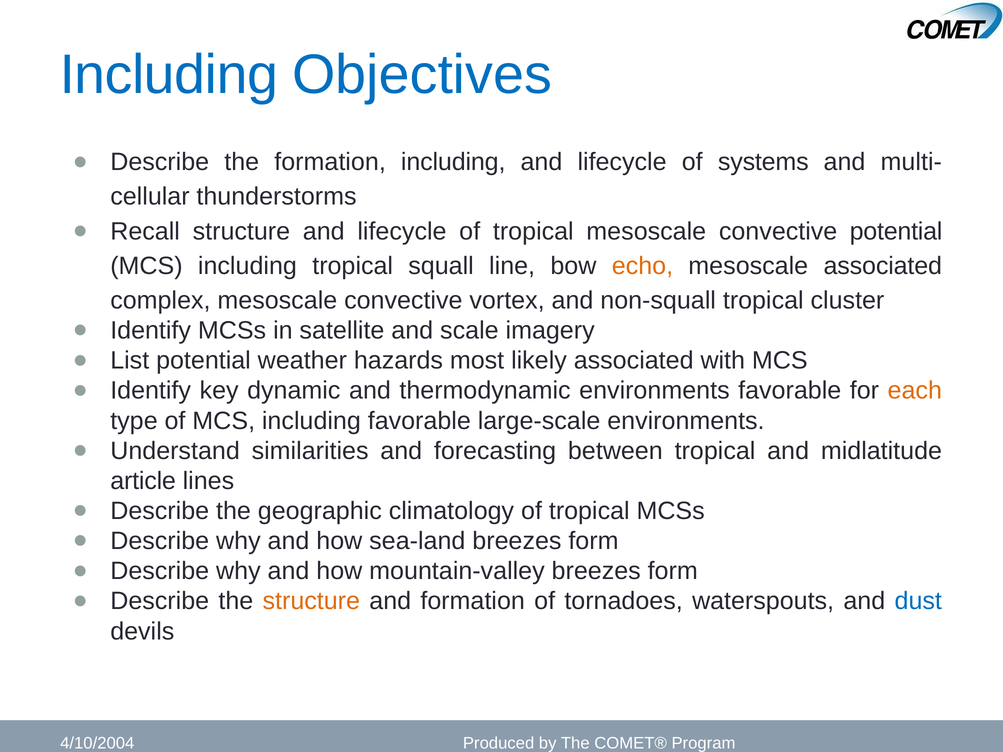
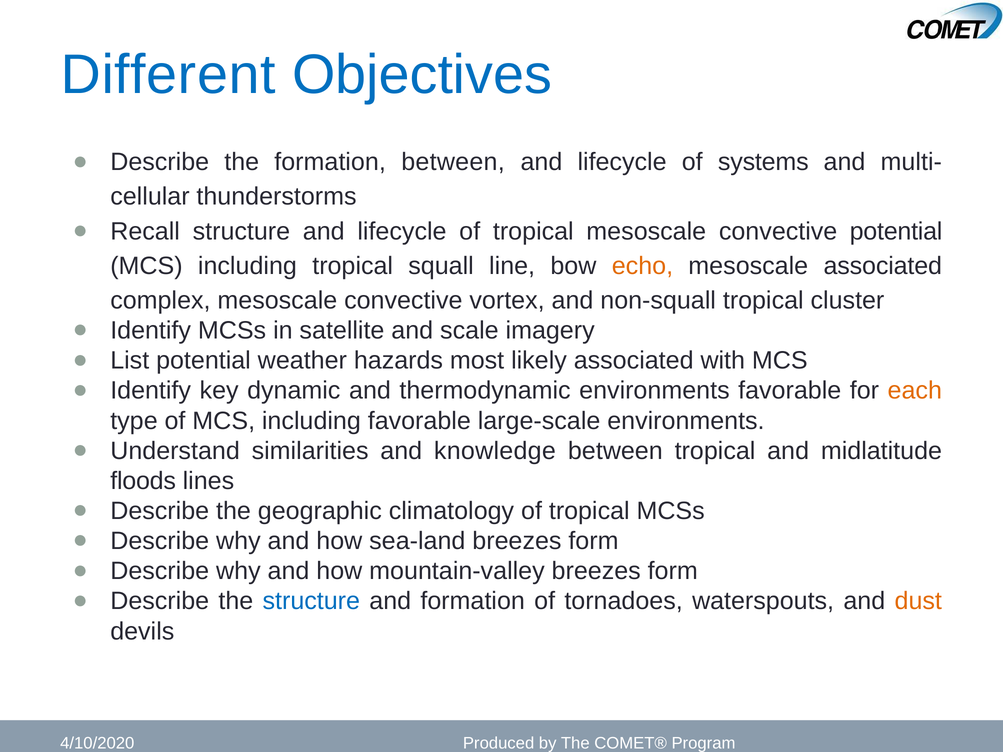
Including: Including -> Different (168, 75)
formation including: including -> between (453, 162)
forecasting: forecasting -> knowledge (495, 451)
article: article -> floods (143, 481)
structure colour: orange -> blue (311, 601)
dust colour: blue -> orange (918, 601)
4/10/2004: 4/10/2004 -> 4/10/2020 (97, 744)
